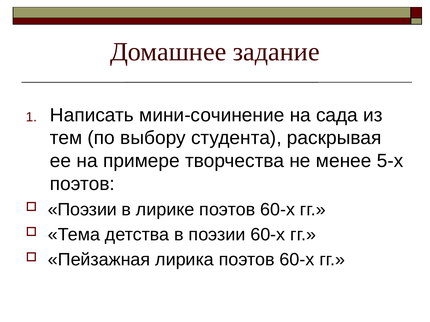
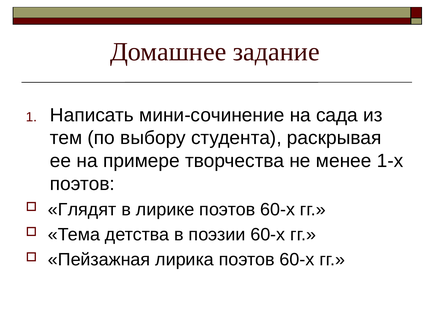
5-х: 5-х -> 1-х (390, 161)
Поэзии: Поэзии -> Глядят (82, 210)
